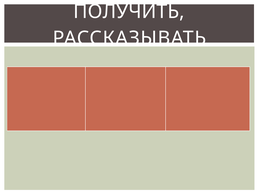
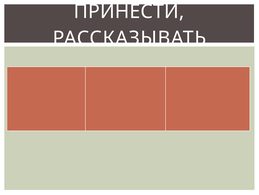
ПОЛУЧИТЬ: ПОЛУЧИТЬ -> ПРИНЕСТИ (129, 12)
